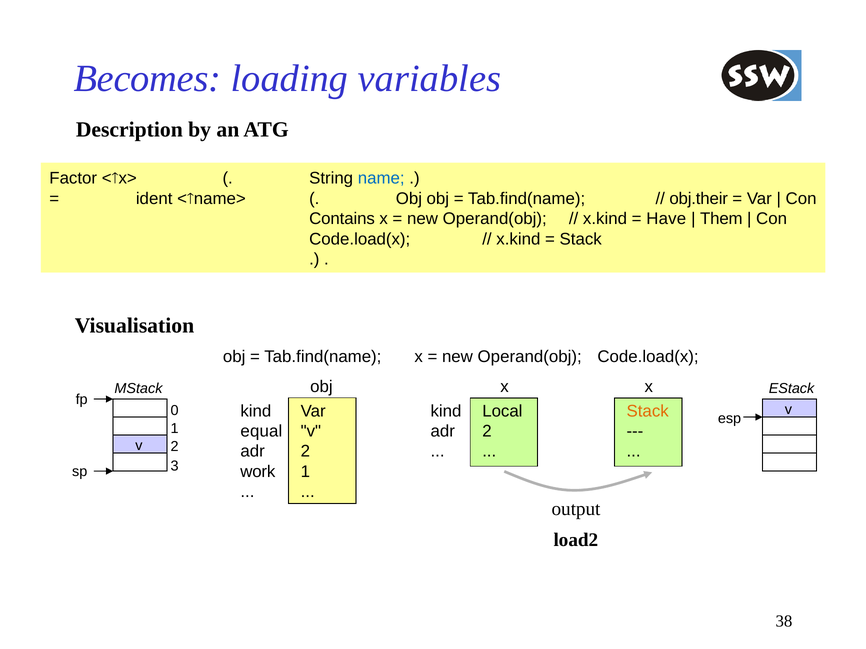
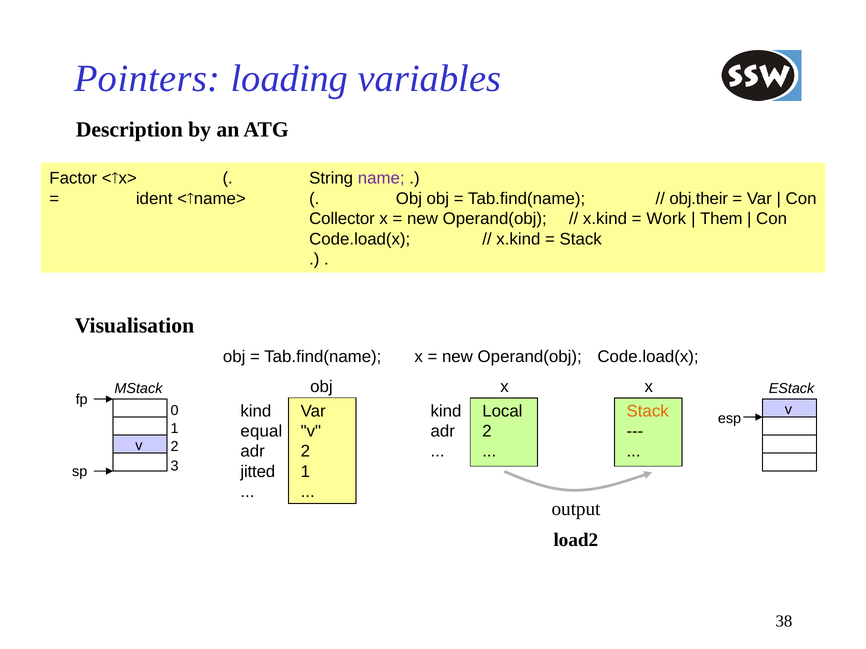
Becomes: Becomes -> Pointers (147, 78)
name colour: blue -> purple (381, 179)
Contains: Contains -> Collector (342, 219)
Have: Have -> Work (666, 219)
work: work -> jitted (258, 472)
